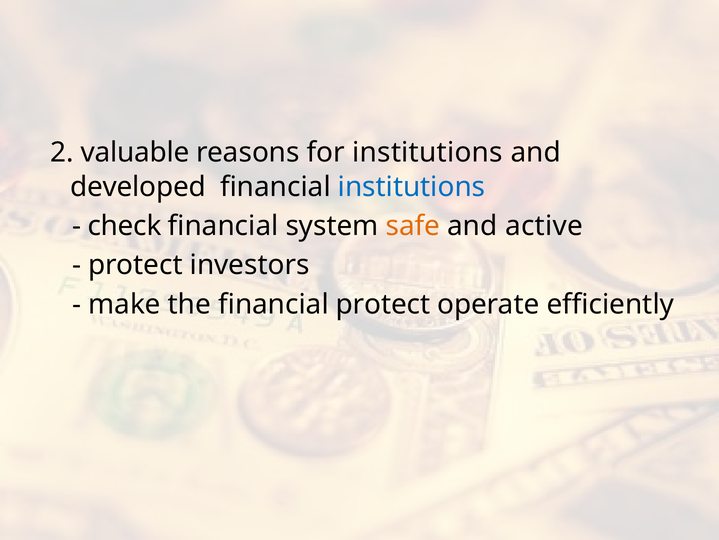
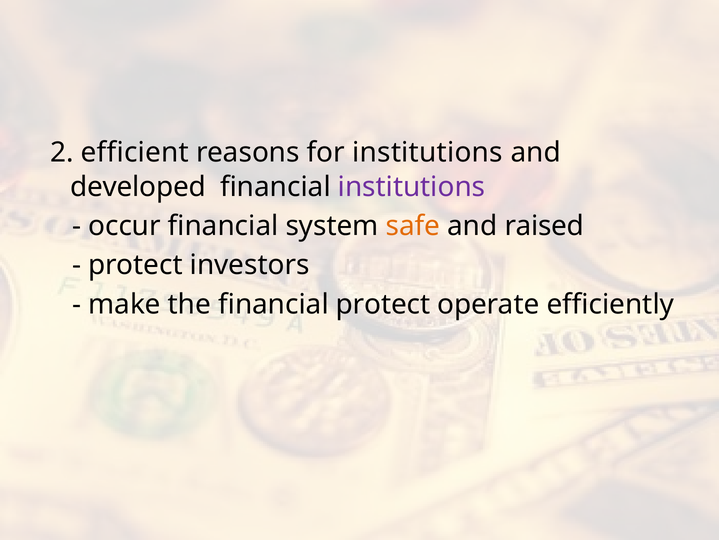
valuable: valuable -> efficient (135, 152)
institutions colour: blue -> purple (412, 187)
check: check -> occur (125, 226)
active: active -> raised (544, 226)
